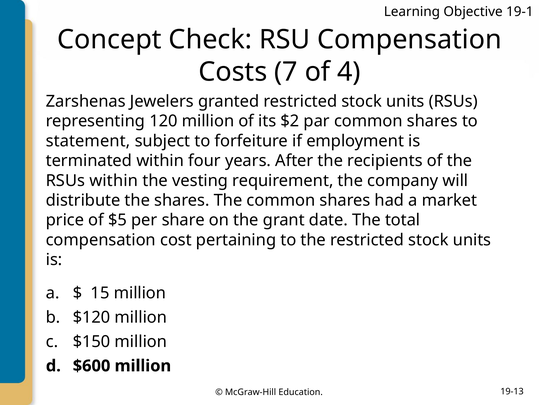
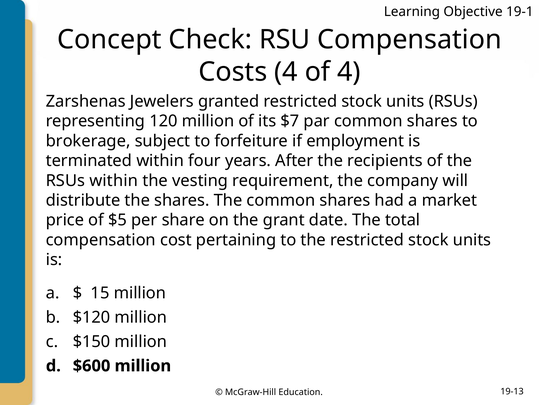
Costs 7: 7 -> 4 (286, 72)
$2: $2 -> $7 (290, 121)
statement: statement -> brokerage (88, 141)
